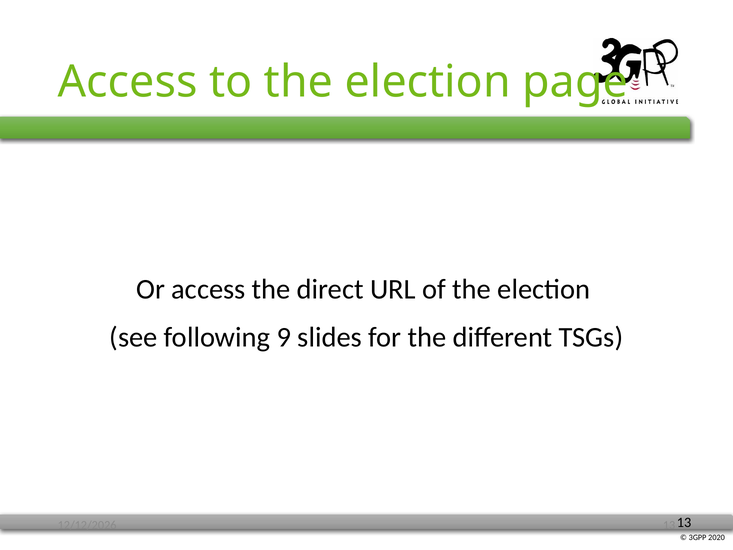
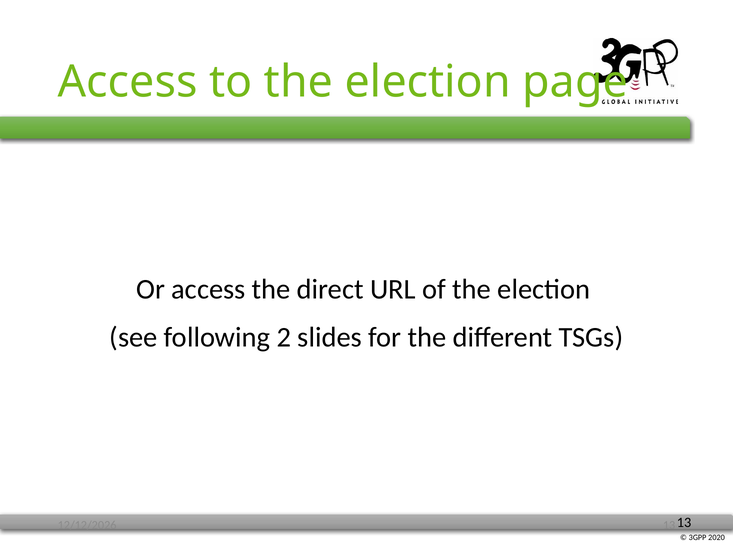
9: 9 -> 2 (284, 337)
